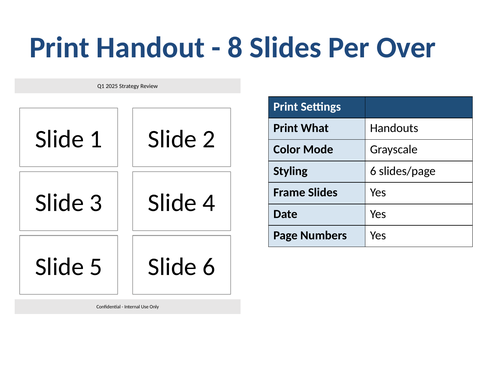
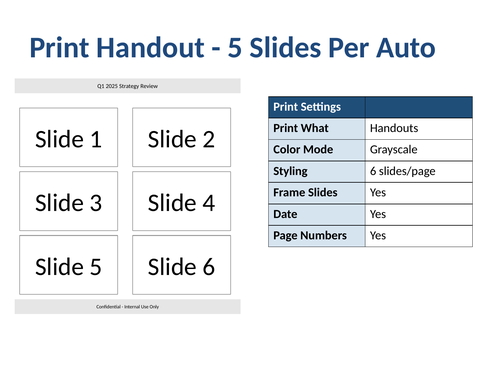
8: 8 -> 5 (235, 48)
Over: Over -> Auto (406, 48)
